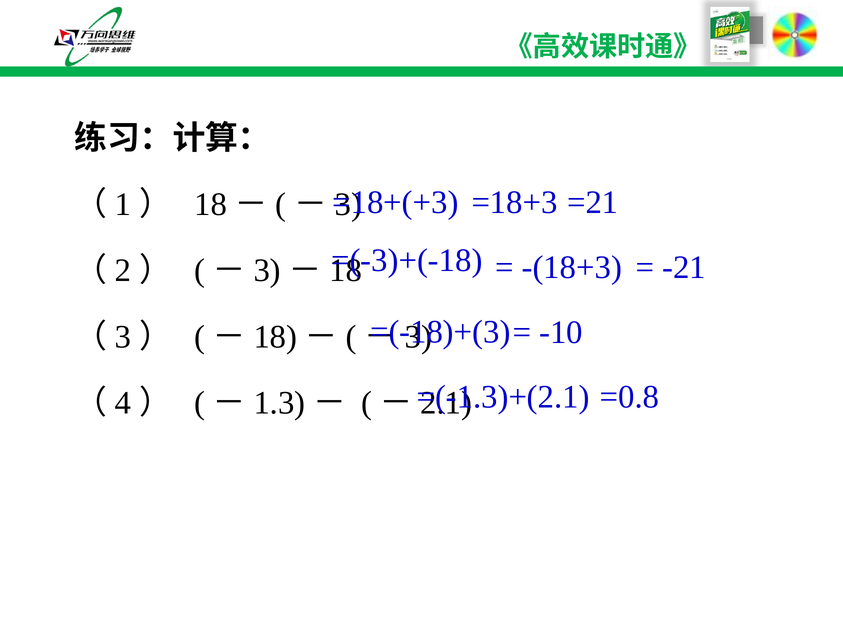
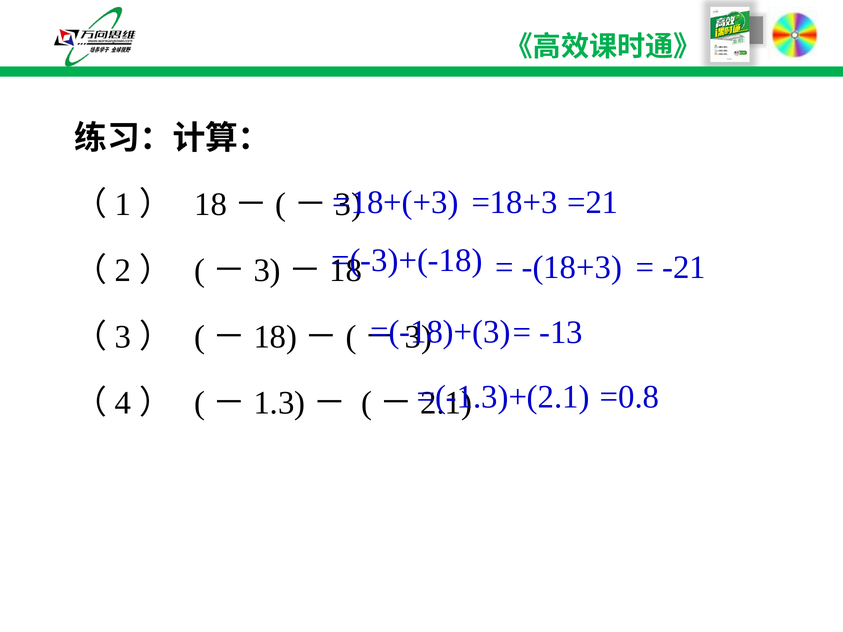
-10: -10 -> -13 (561, 332)
